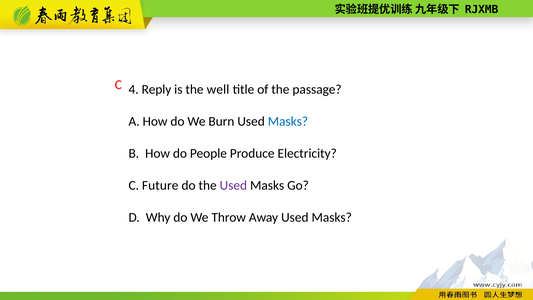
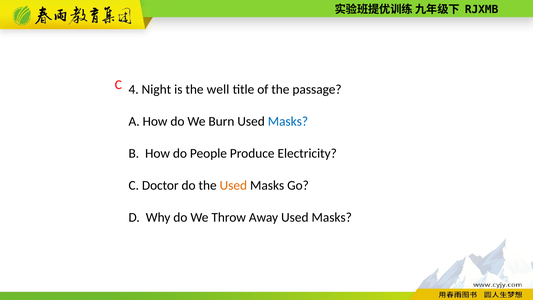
Reply: Reply -> Night (156, 89)
Future: Future -> Doctor (160, 185)
Used colour: purple -> orange (233, 185)
